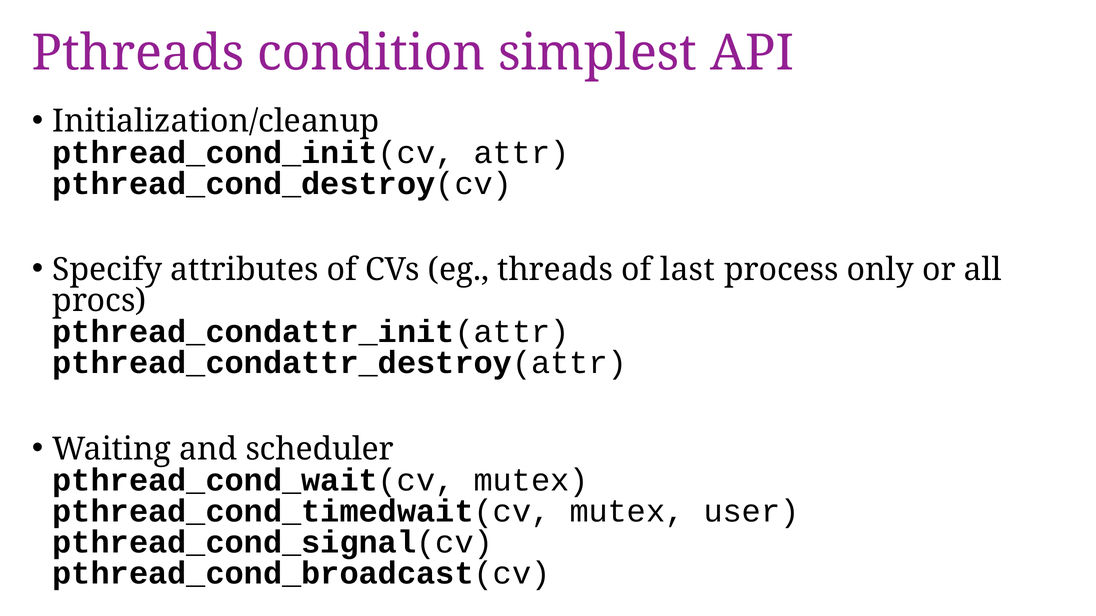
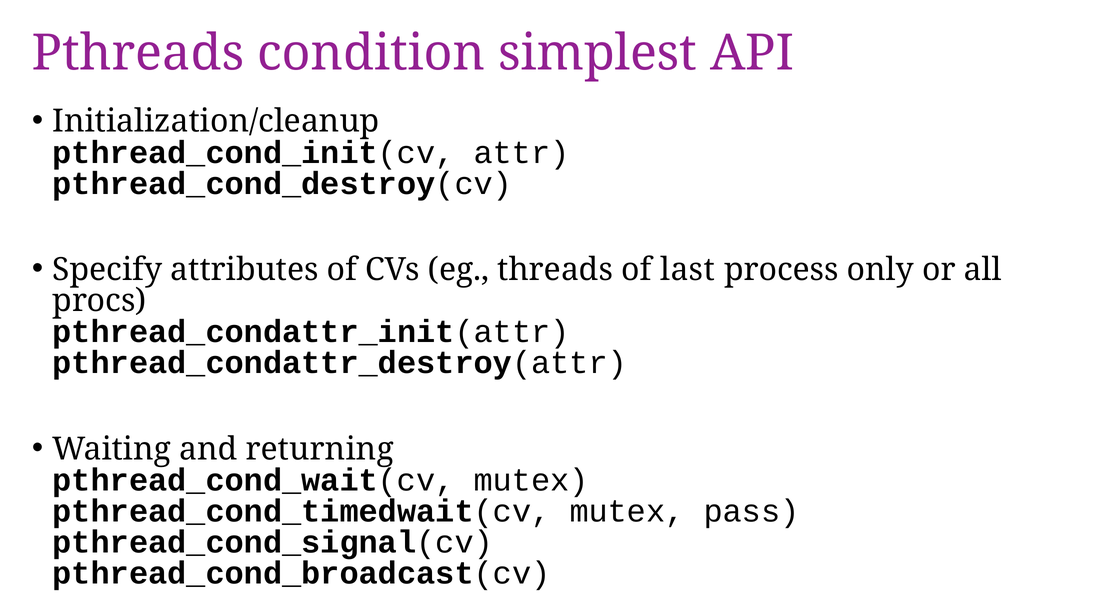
scheduler: scheduler -> returning (320, 449)
user: user -> pass (751, 512)
